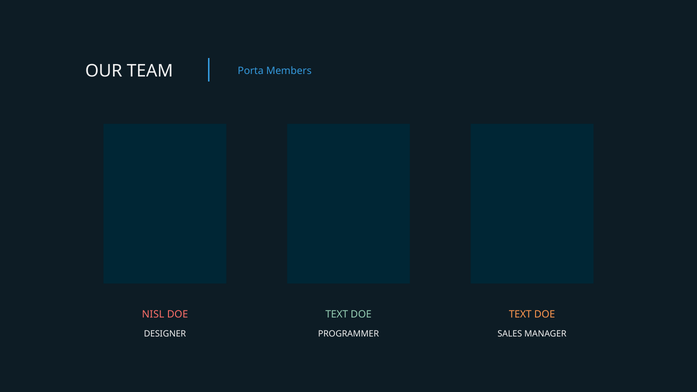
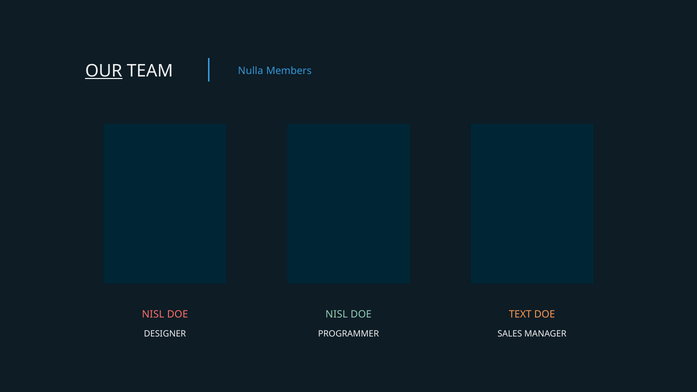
OUR underline: none -> present (104, 71)
Porta: Porta -> Nulla (251, 71)
TEXT: TEXT -> NISL (337, 315)
